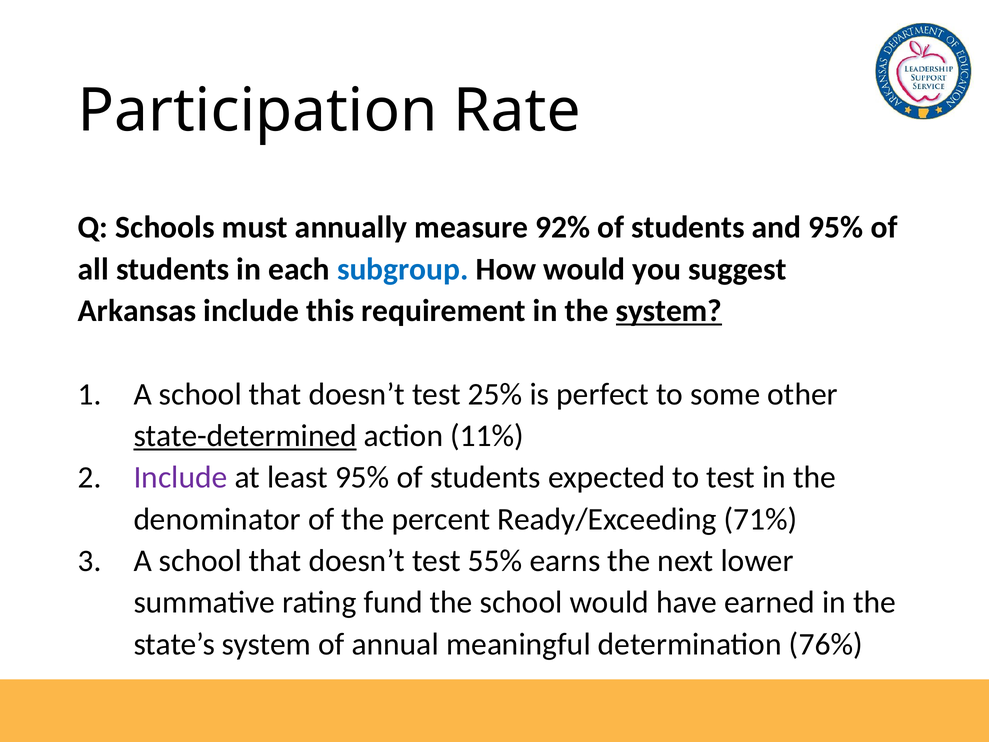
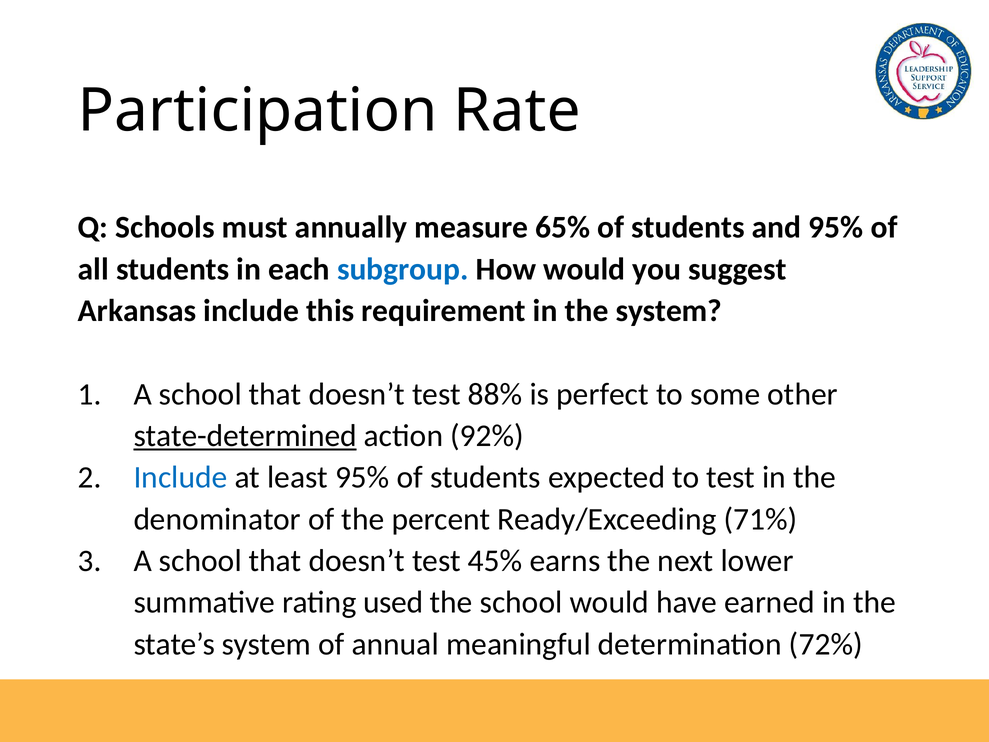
92%: 92% -> 65% (563, 227)
system underline: present -> none (669, 311)
25%: 25% -> 88% (495, 394)
11%: 11% -> 92% (487, 436)
Include colour: purple -> blue (180, 477)
55%: 55% -> 45% (495, 561)
fund: fund -> used (393, 602)
76%: 76% -> 72% (826, 644)
